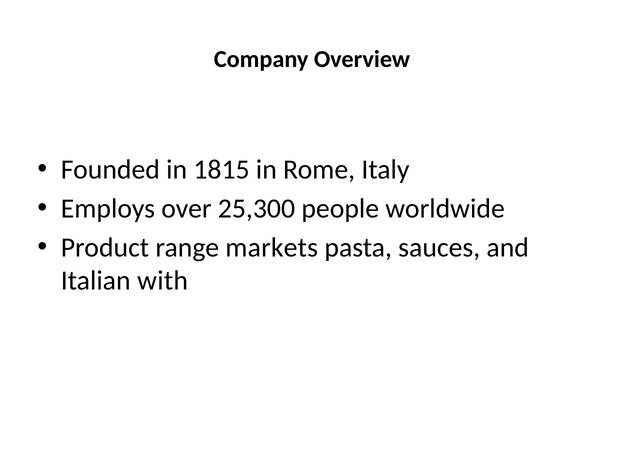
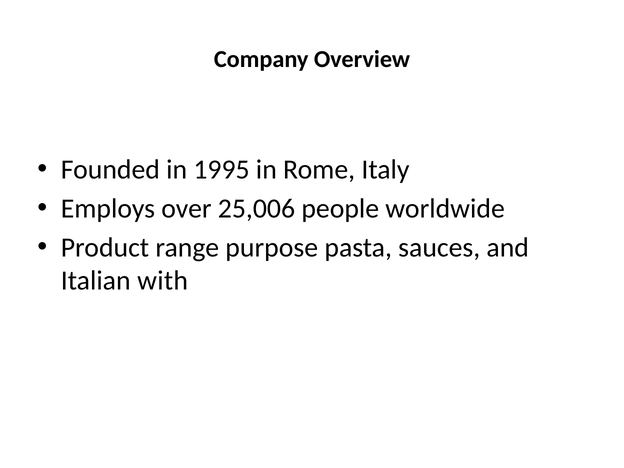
1815: 1815 -> 1995 (222, 170)
25,300: 25,300 -> 25,006 (256, 209)
markets: markets -> purpose (272, 247)
